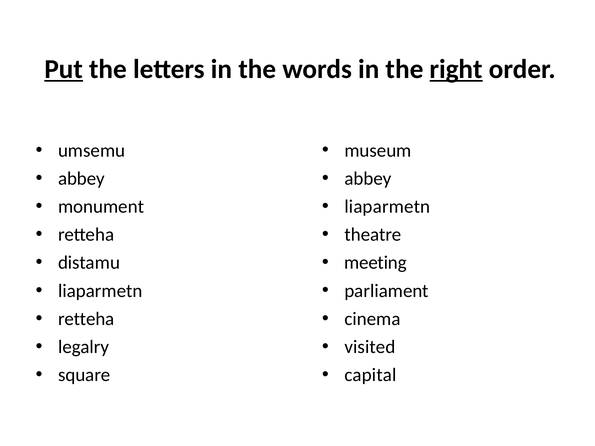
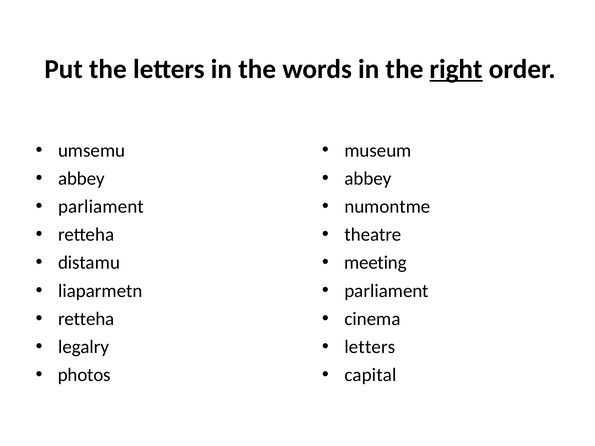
Put underline: present -> none (64, 69)
monument: monument -> parliament (101, 207)
liaparmetn: liaparmetn -> numontme (387, 207)
visited: visited -> letters (370, 347)
square: square -> photos (84, 375)
